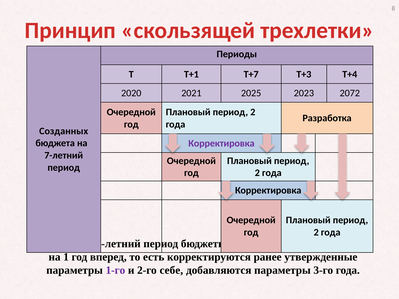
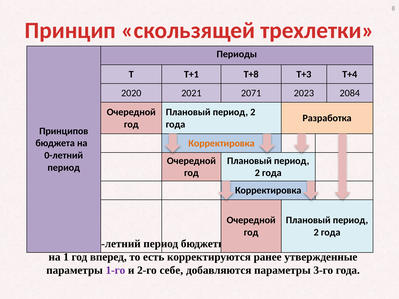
Т+7: Т+7 -> Т+8 (251, 74)
2025: 2025 -> 2071 (251, 93)
2072: 2072 -> 2084 (350, 93)
Созданных: Созданных -> Принципов (64, 131)
Корректировка colour: purple -> orange (221, 143)
7-летний: 7-летний -> 0-летний (64, 155)
